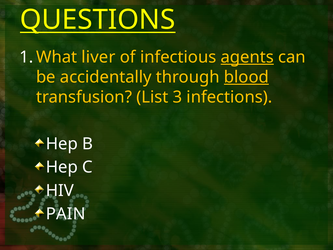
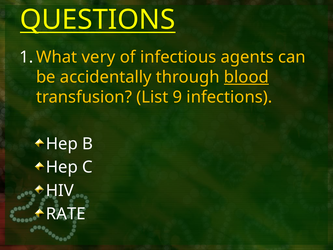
liver: liver -> very (98, 57)
agents underline: present -> none (247, 57)
3: 3 -> 9 (177, 97)
PAIN: PAIN -> RATE (66, 214)
